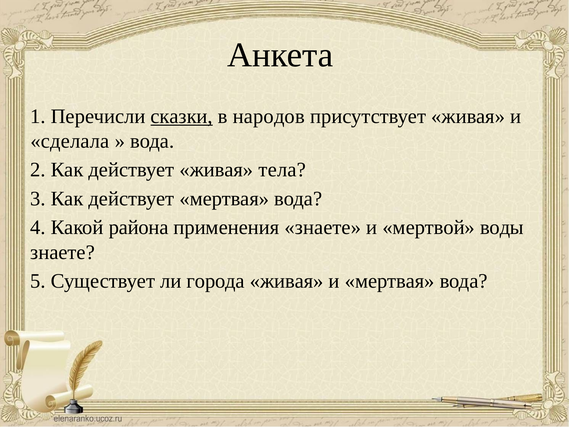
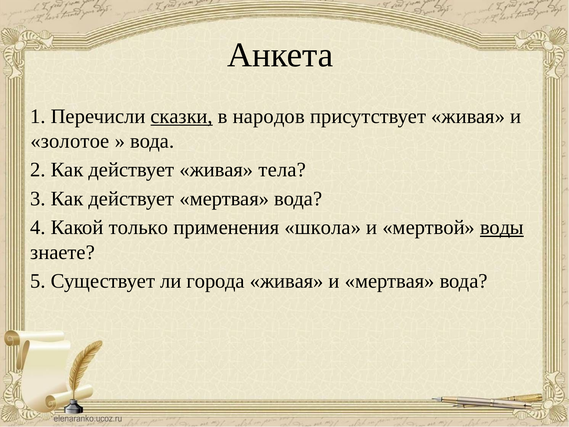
сделала: сделала -> золотое (70, 141)
района: района -> только (138, 227)
применения знаете: знаете -> школа (323, 227)
воды underline: none -> present (502, 227)
